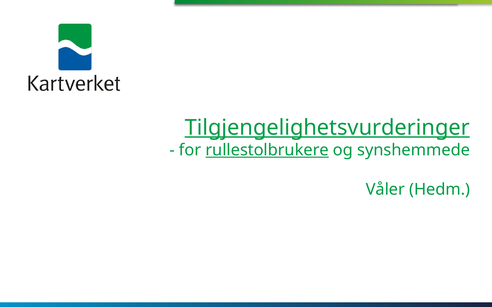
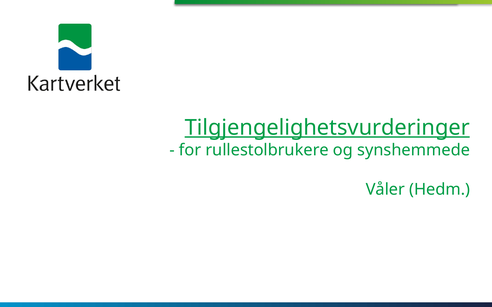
rullestolbrukere underline: present -> none (267, 150)
